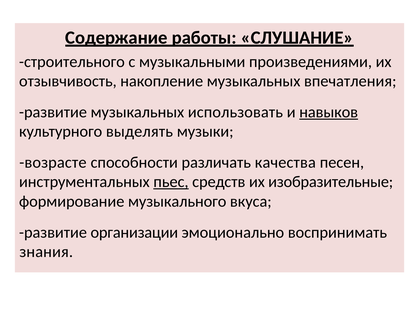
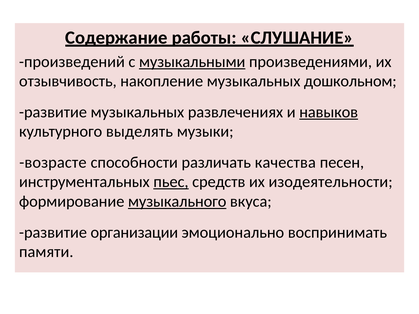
строительного: строительного -> произведений (72, 62)
музыкальными underline: none -> present (192, 62)
впечатления: впечатления -> дошкольном (350, 81)
использовать: использовать -> развлечениях (235, 112)
изобразительные: изобразительные -> изодеятельности (331, 182)
музыкального underline: none -> present (177, 202)
знания: знания -> памяти (46, 252)
